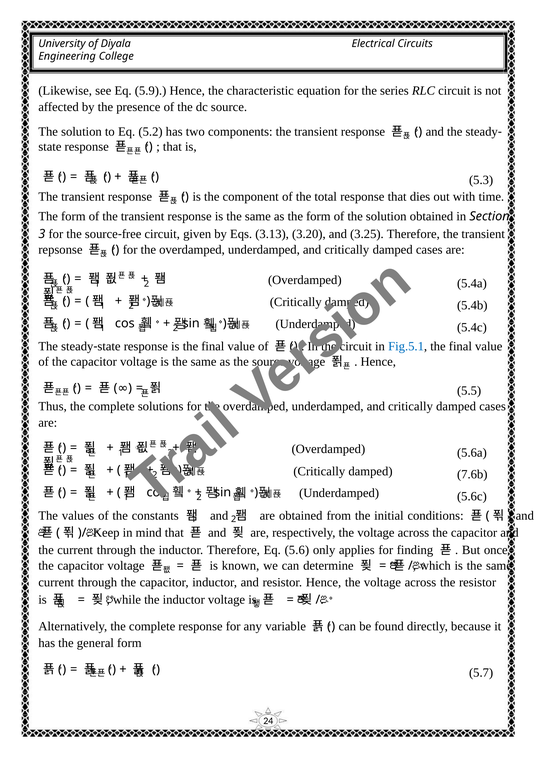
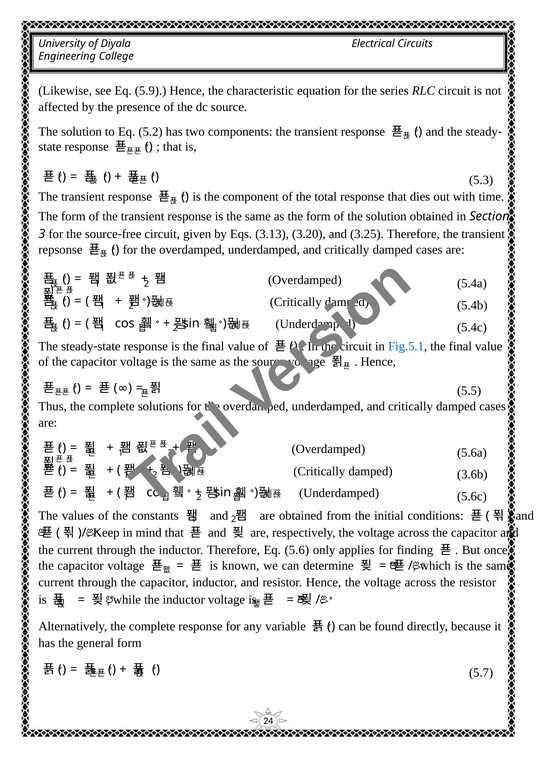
7.6b: 7.6b -> 3.6b (472, 474)
